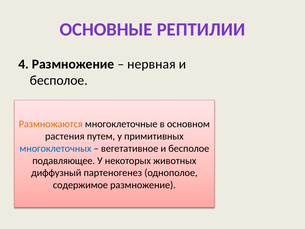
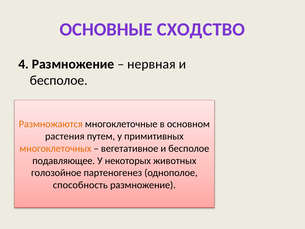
РЕПТИЛИИ: РЕПТИЛИИ -> СХОДСТВО (201, 30)
многоклеточных colour: blue -> orange (55, 148)
диффузный: диффузный -> голозойное (56, 173)
содержимое: содержимое -> способность (80, 185)
